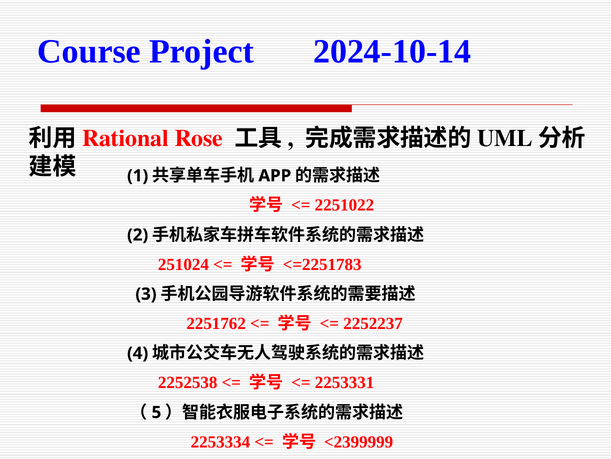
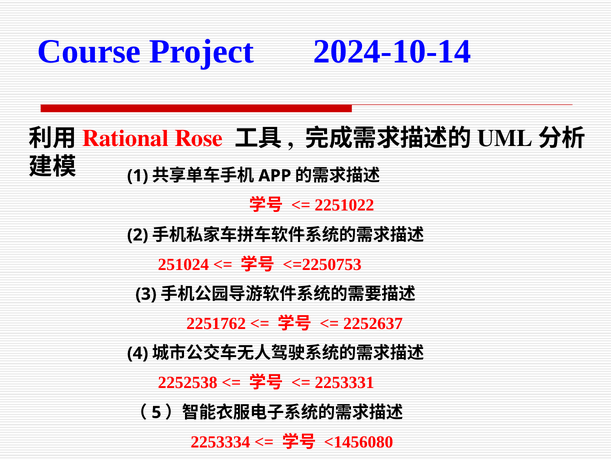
<=2251783: <=2251783 -> <=2250753 (322, 264)
2252237: 2252237 -> 2252637 (373, 323)
<2399999: <2399999 -> <1456080 (359, 441)
